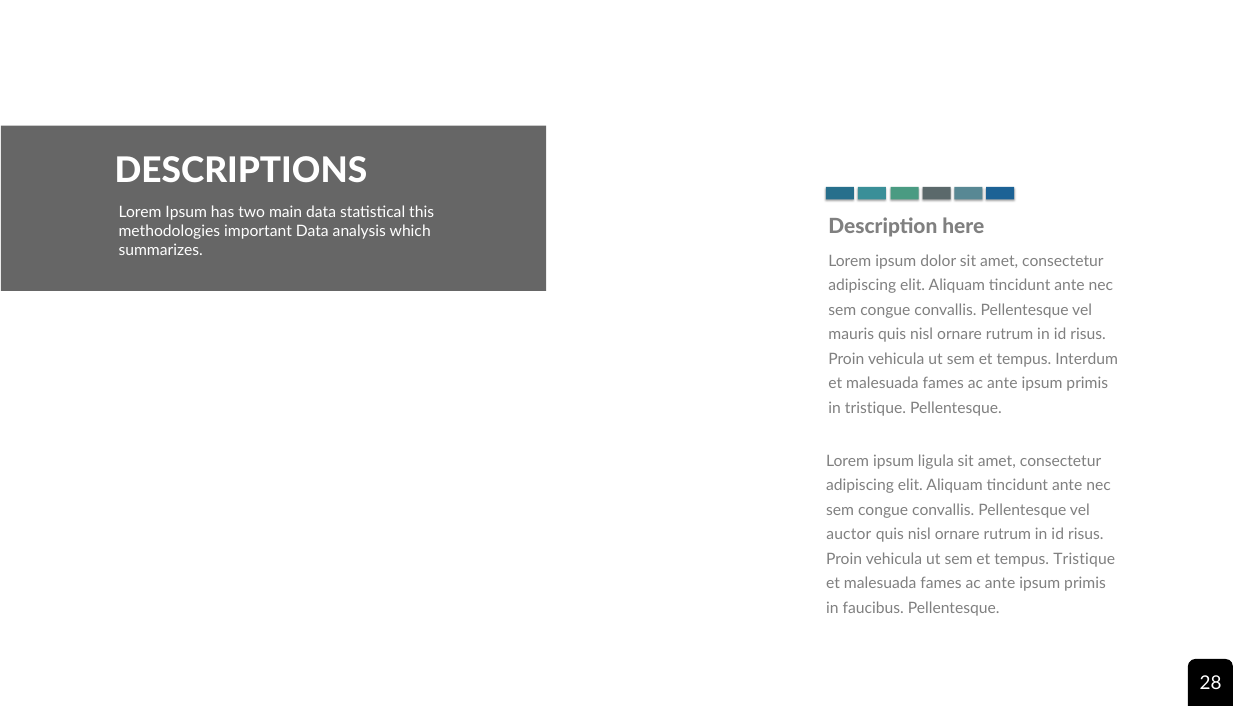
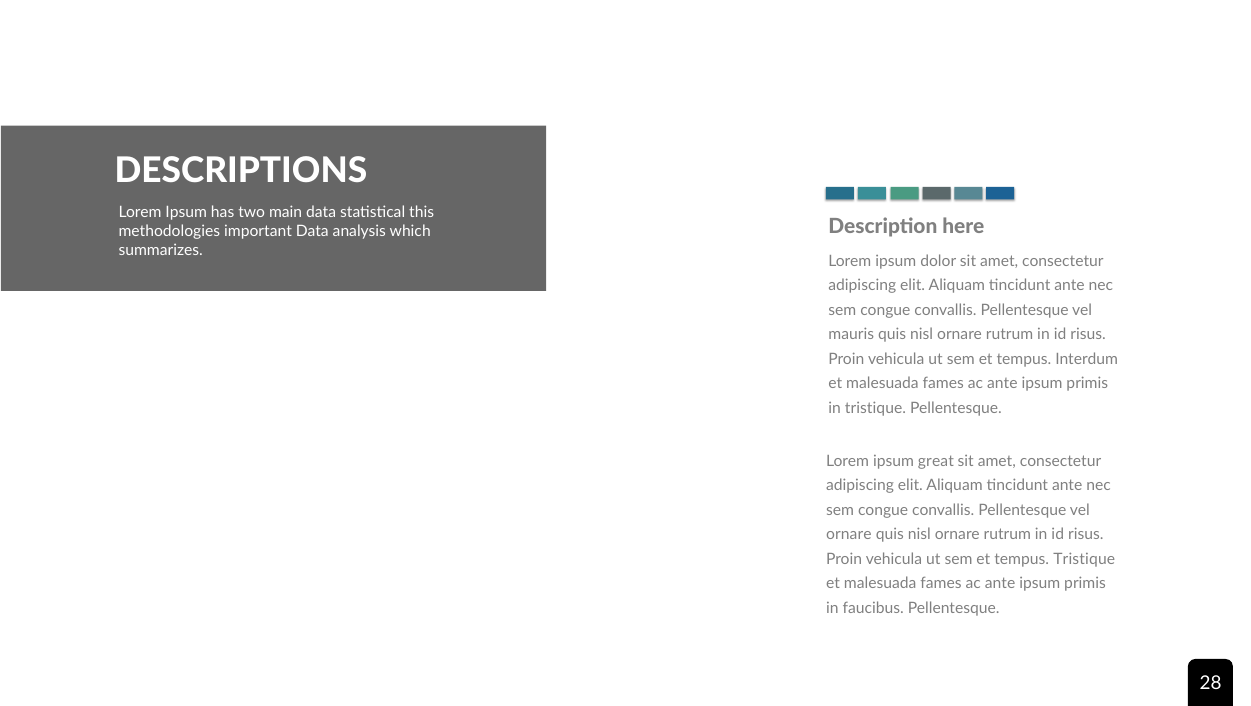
ligula: ligula -> great (936, 461)
auctor: auctor -> ornare (849, 534)
